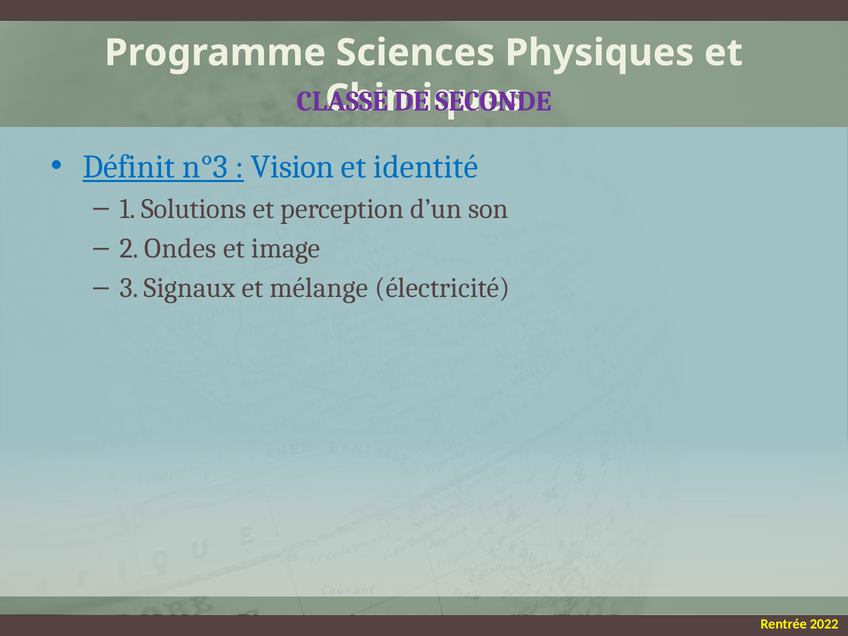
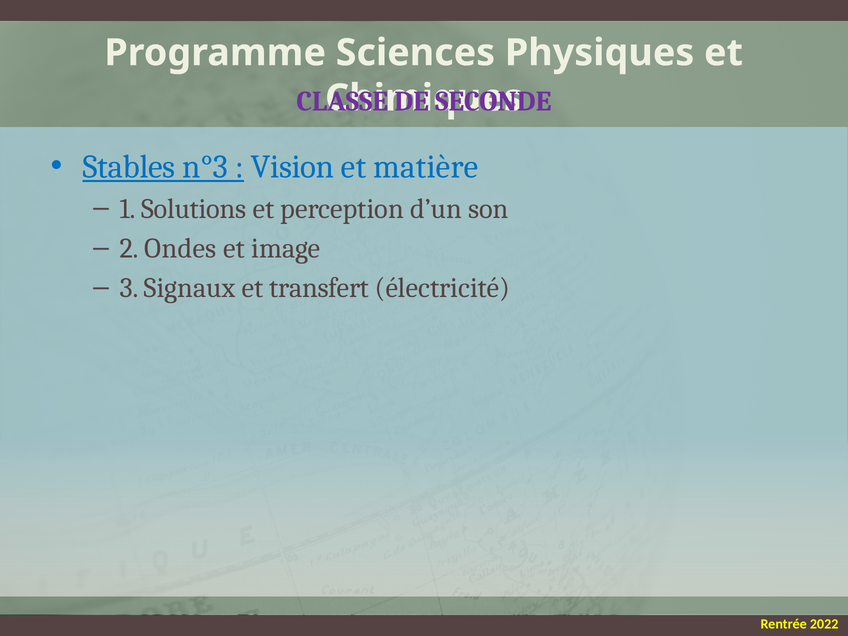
Définit: Définit -> Stables (129, 167)
identité: identité -> matière (426, 167)
mélange: mélange -> transfert (319, 288)
